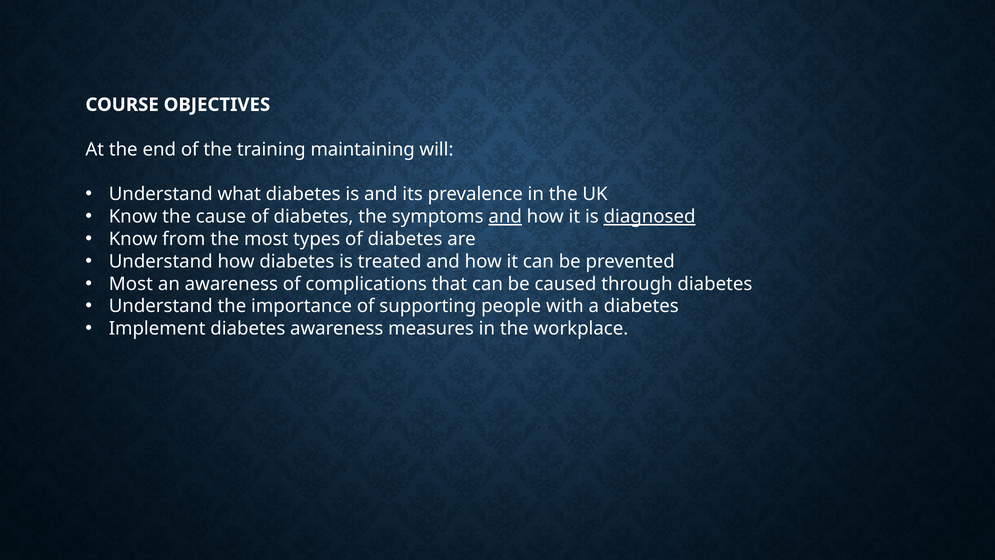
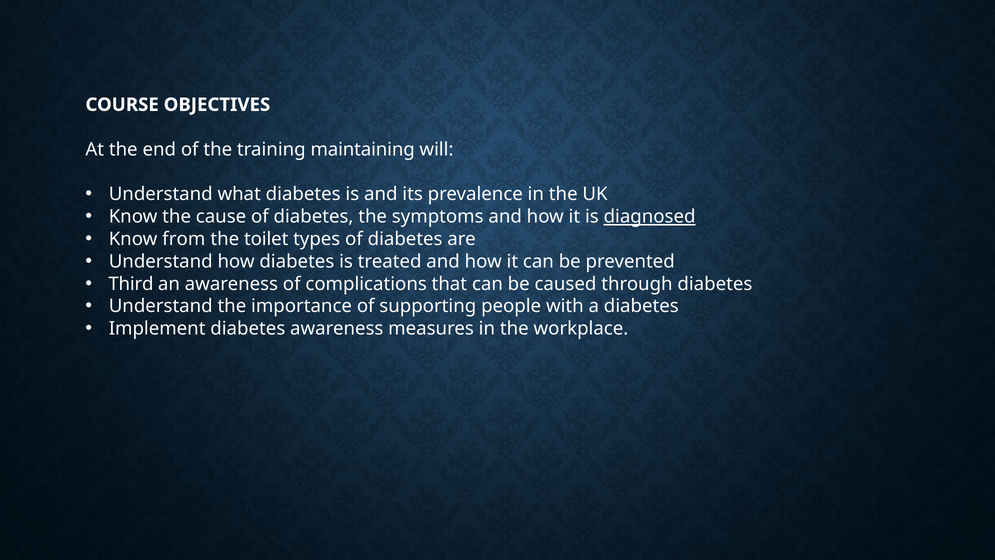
and underline: present -> none (505, 217)
the most: most -> toilet (266, 239)
Most: Most -> Third (131, 284)
